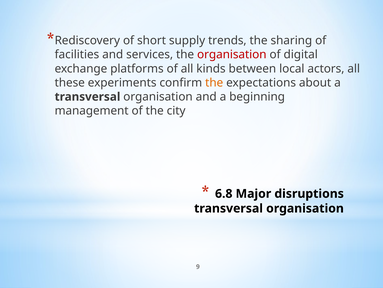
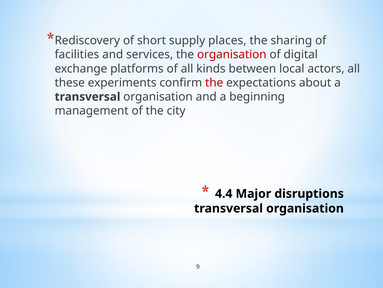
trends: trends -> places (227, 40)
the colour: orange -> red (214, 83)
6.8: 6.8 -> 4.4 (224, 193)
